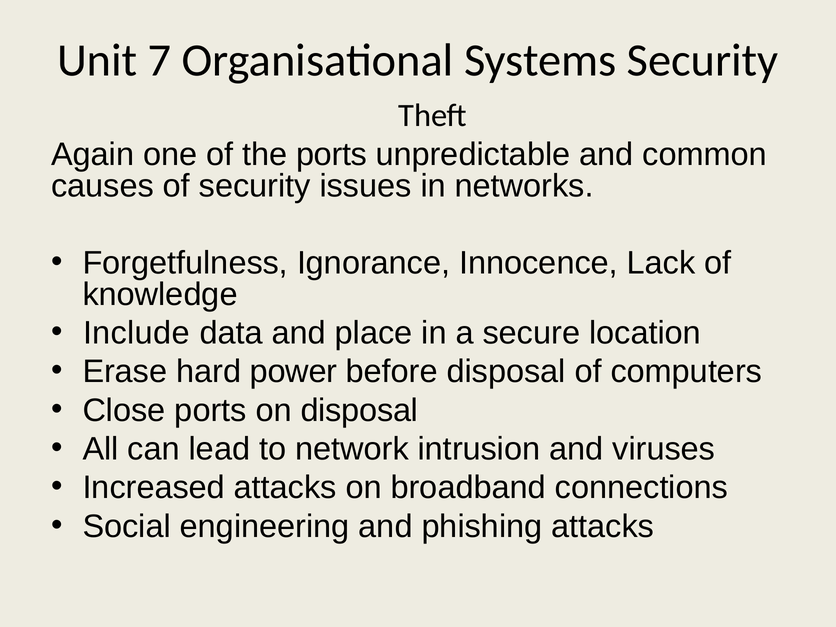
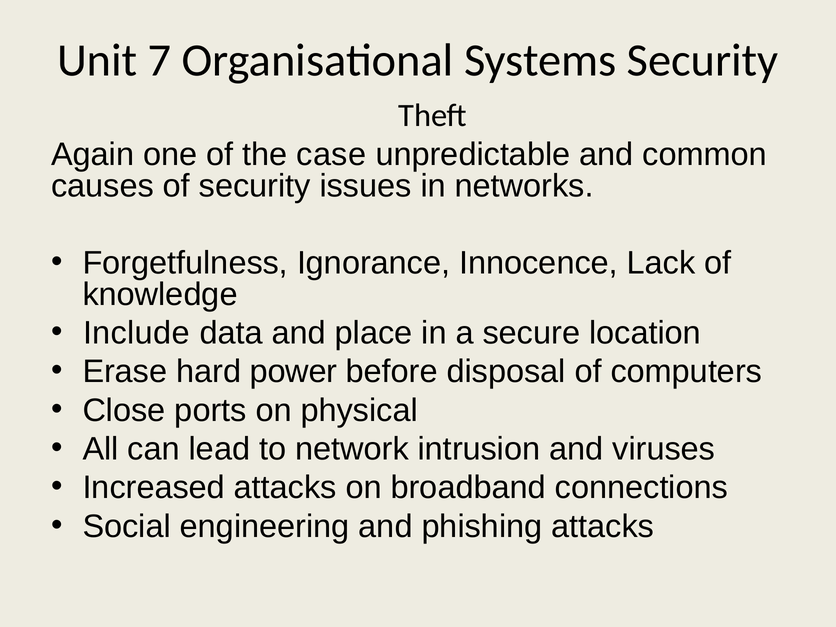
the ports: ports -> case (331, 155)
on disposal: disposal -> physical (359, 410)
